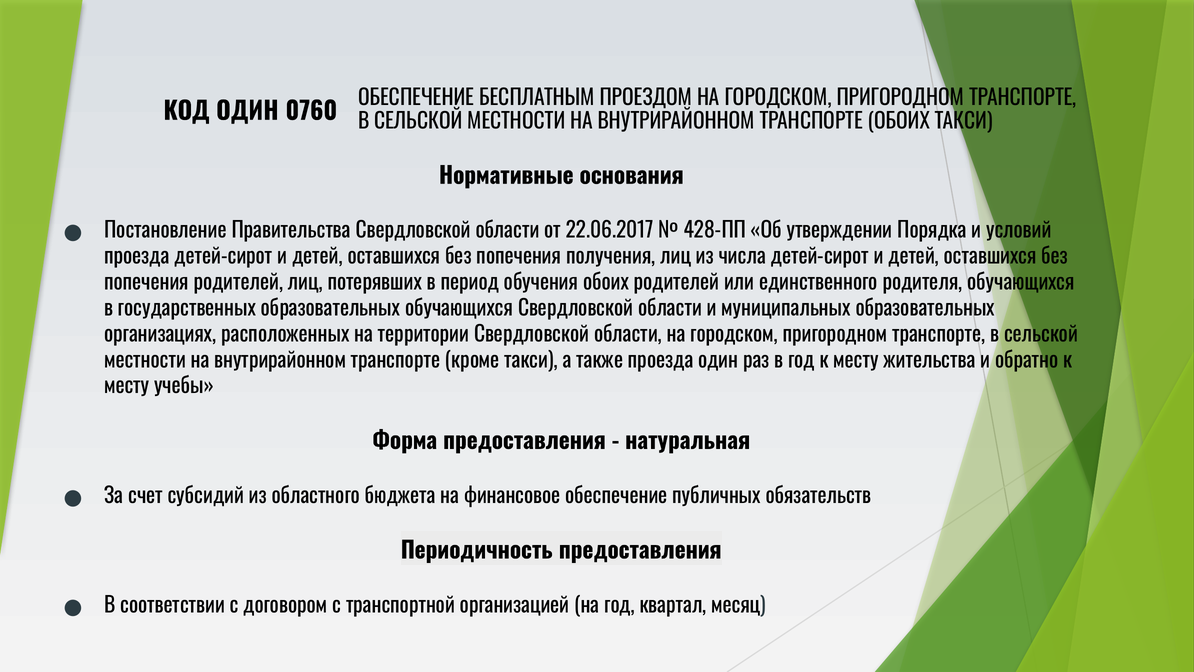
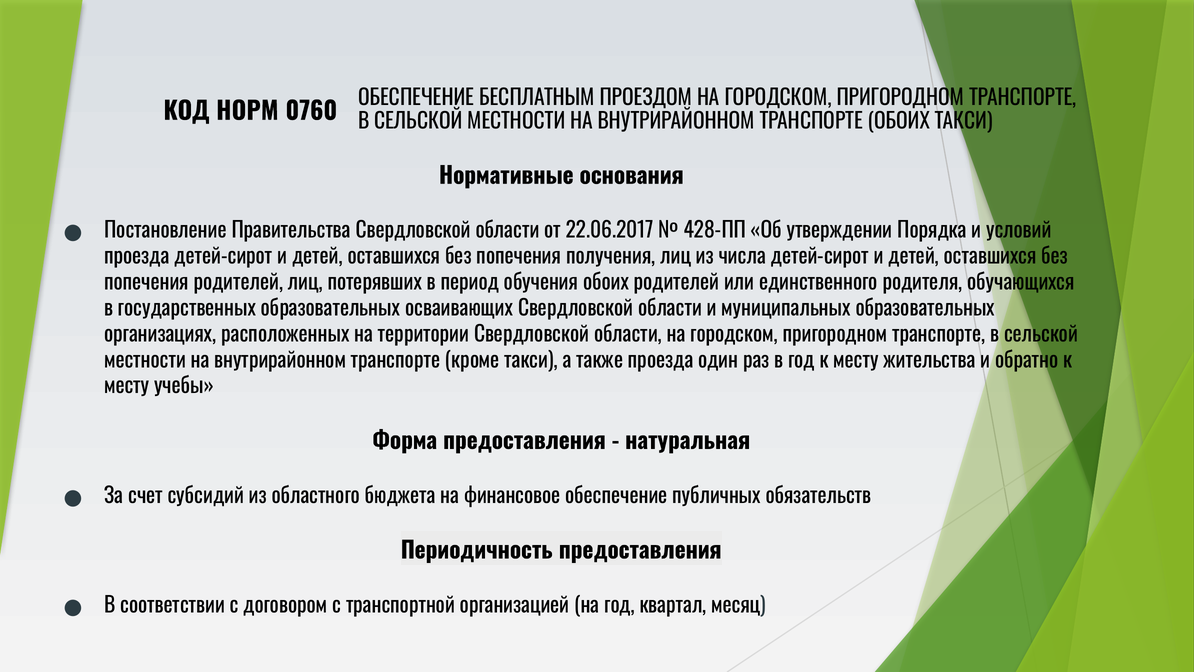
КОД ОДИН: ОДИН -> НОРМ (247, 112)
образовательных обучающихся: обучающихся -> осваивающих (459, 308)
